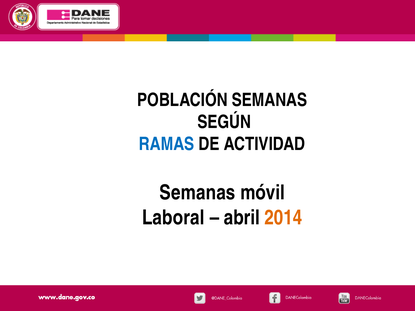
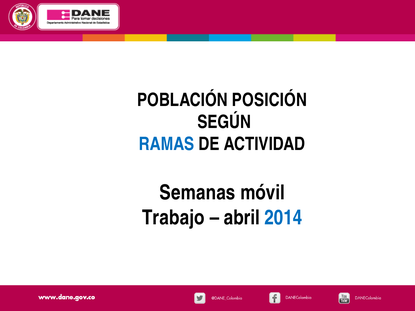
POBLACIÓN SEMANAS: SEMANAS -> POSICIÓN (269, 100)
Laboral: Laboral -> Trabajo (173, 218)
2014 colour: orange -> blue (283, 218)
